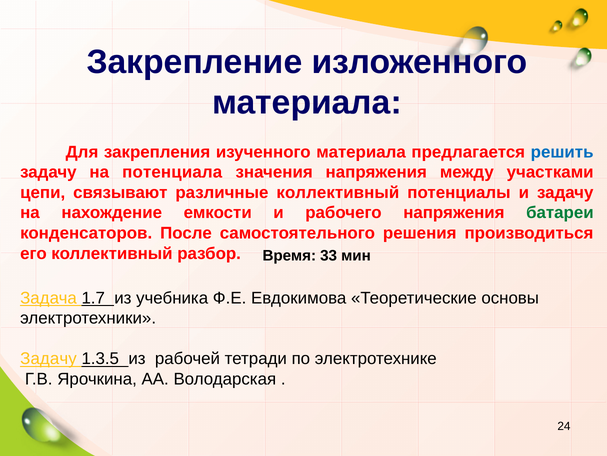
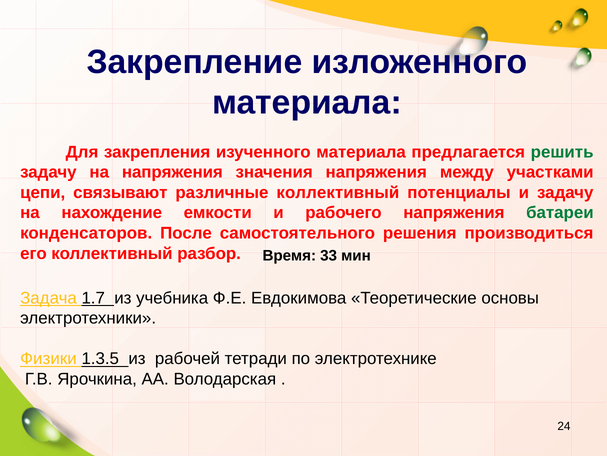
решить colour: blue -> green (562, 152)
на потенциала: потенциала -> напряжения (172, 172)
Задачу: Задачу -> Физики (48, 358)
